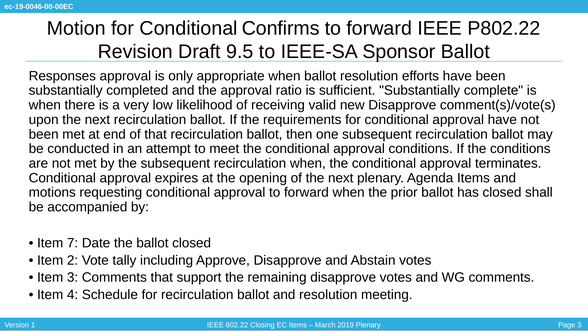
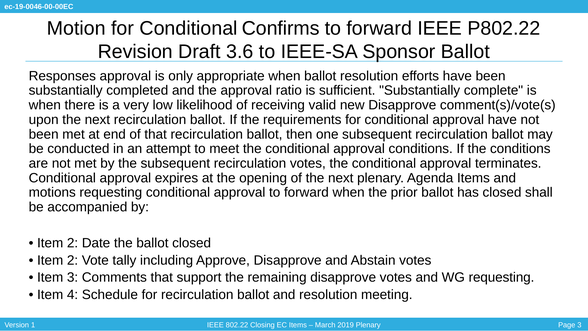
9.5: 9.5 -> 3.6 (240, 52)
recirculation when: when -> votes (308, 163)
7: 7 -> 2 (73, 243)
WG comments: comments -> requesting (501, 277)
